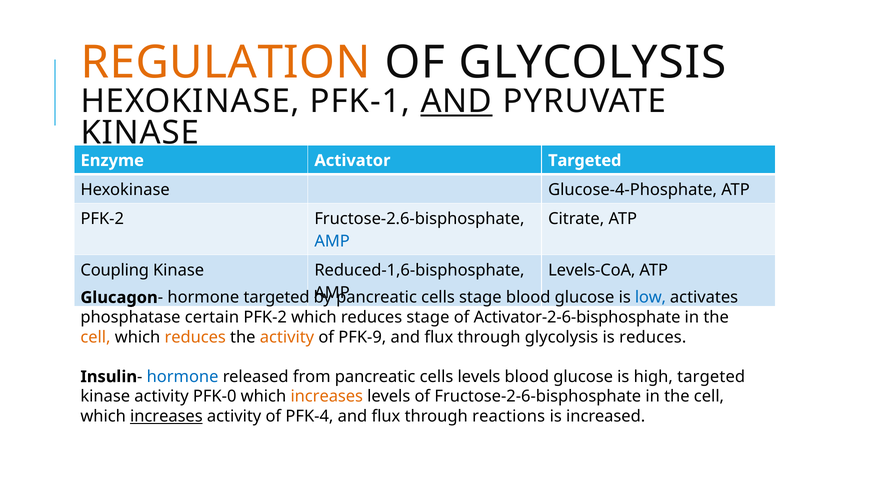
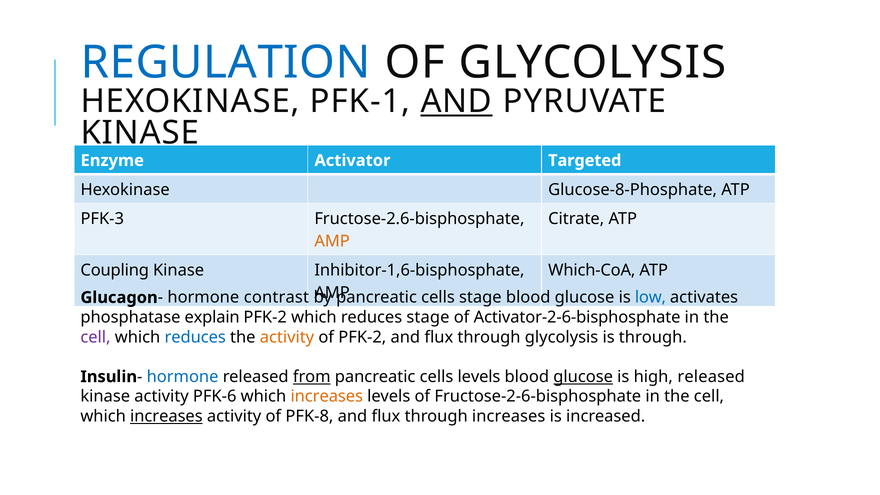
REGULATION colour: orange -> blue (226, 63)
Glucose-4-Phosphate: Glucose-4-Phosphate -> Glucose-8-Phosphate (633, 190)
PFK-2: PFK-2 -> PFK-3 (102, 219)
AMP colour: blue -> orange (332, 241)
Reduced-1,6-bisphosphate: Reduced-1,6-bisphosphate -> Inhibitor-1,6-bisphosphate (419, 270)
Levels-CoA: Levels-CoA -> Which-CoA (592, 270)
hormone targeted: targeted -> contrast (276, 298)
certain: certain -> explain (212, 317)
cell colour: orange -> purple (95, 337)
reduces colour: orange -> blue (195, 337)
of PFK-9: PFK-9 -> PFK-2 (362, 337)
is reduces: reduces -> through (653, 337)
from underline: none -> present (312, 377)
glucose underline: none -> present (583, 377)
high targeted: targeted -> released (711, 377)
PFK-0: PFK-0 -> PFK-6 (215, 397)
PFK-4: PFK-4 -> PFK-8 (309, 416)
through reactions: reactions -> increases (509, 416)
